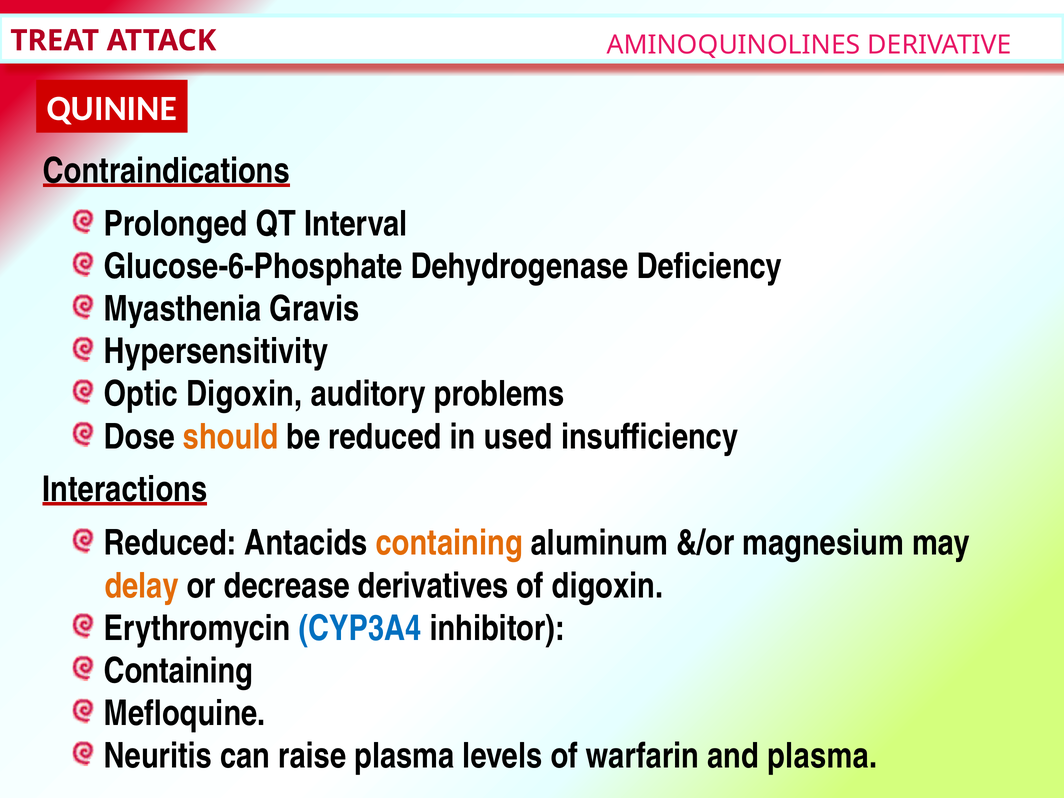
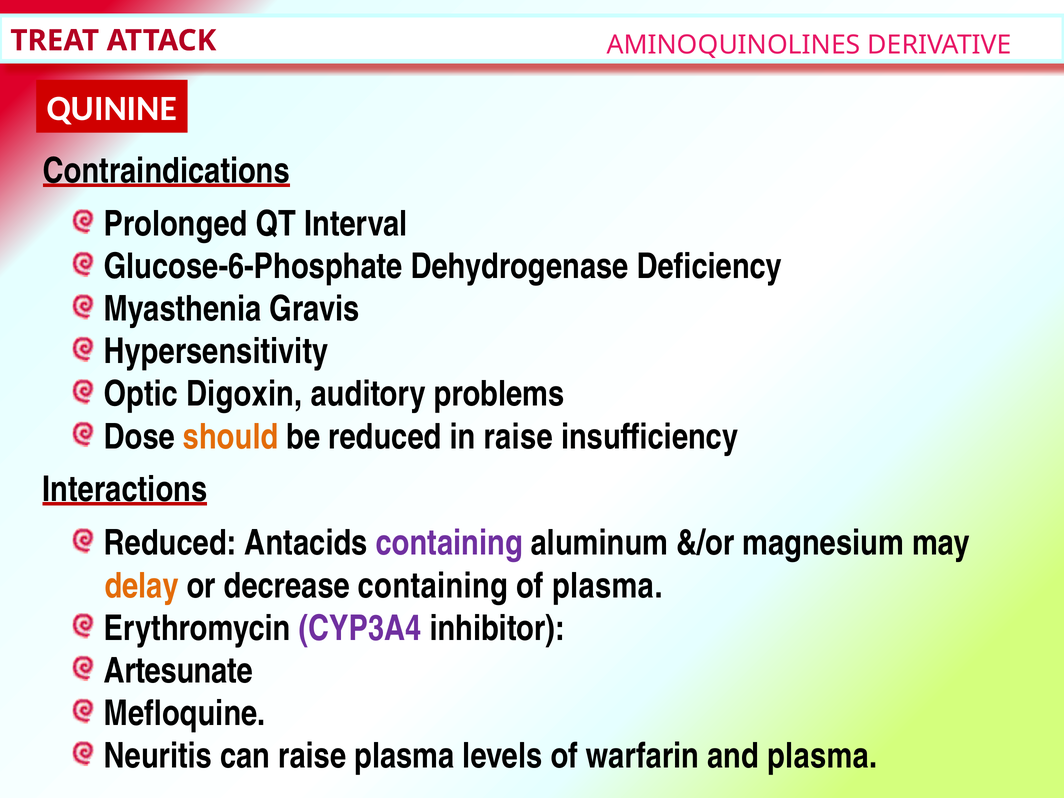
in used: used -> raise (518, 437)
containing colour: orange -> purple (449, 543)
decrease derivatives: derivatives -> containing (433, 586)
of digoxin: digoxin -> plasma (607, 586)
CYP3A4 colour: blue -> purple (360, 628)
Containing: Containing -> Artesunate (178, 671)
